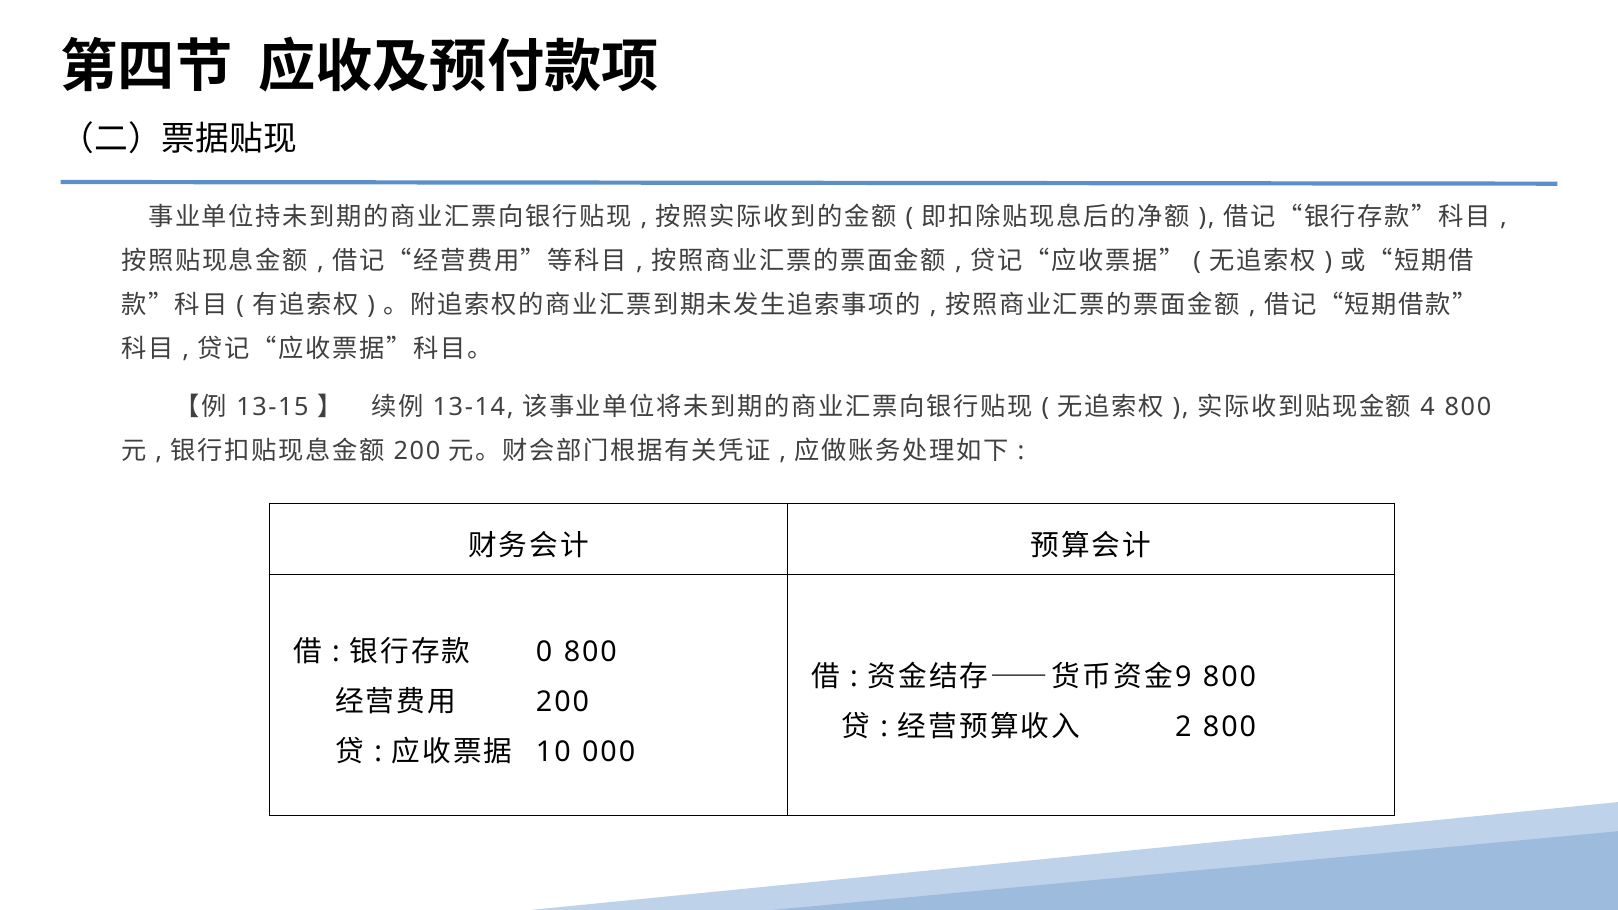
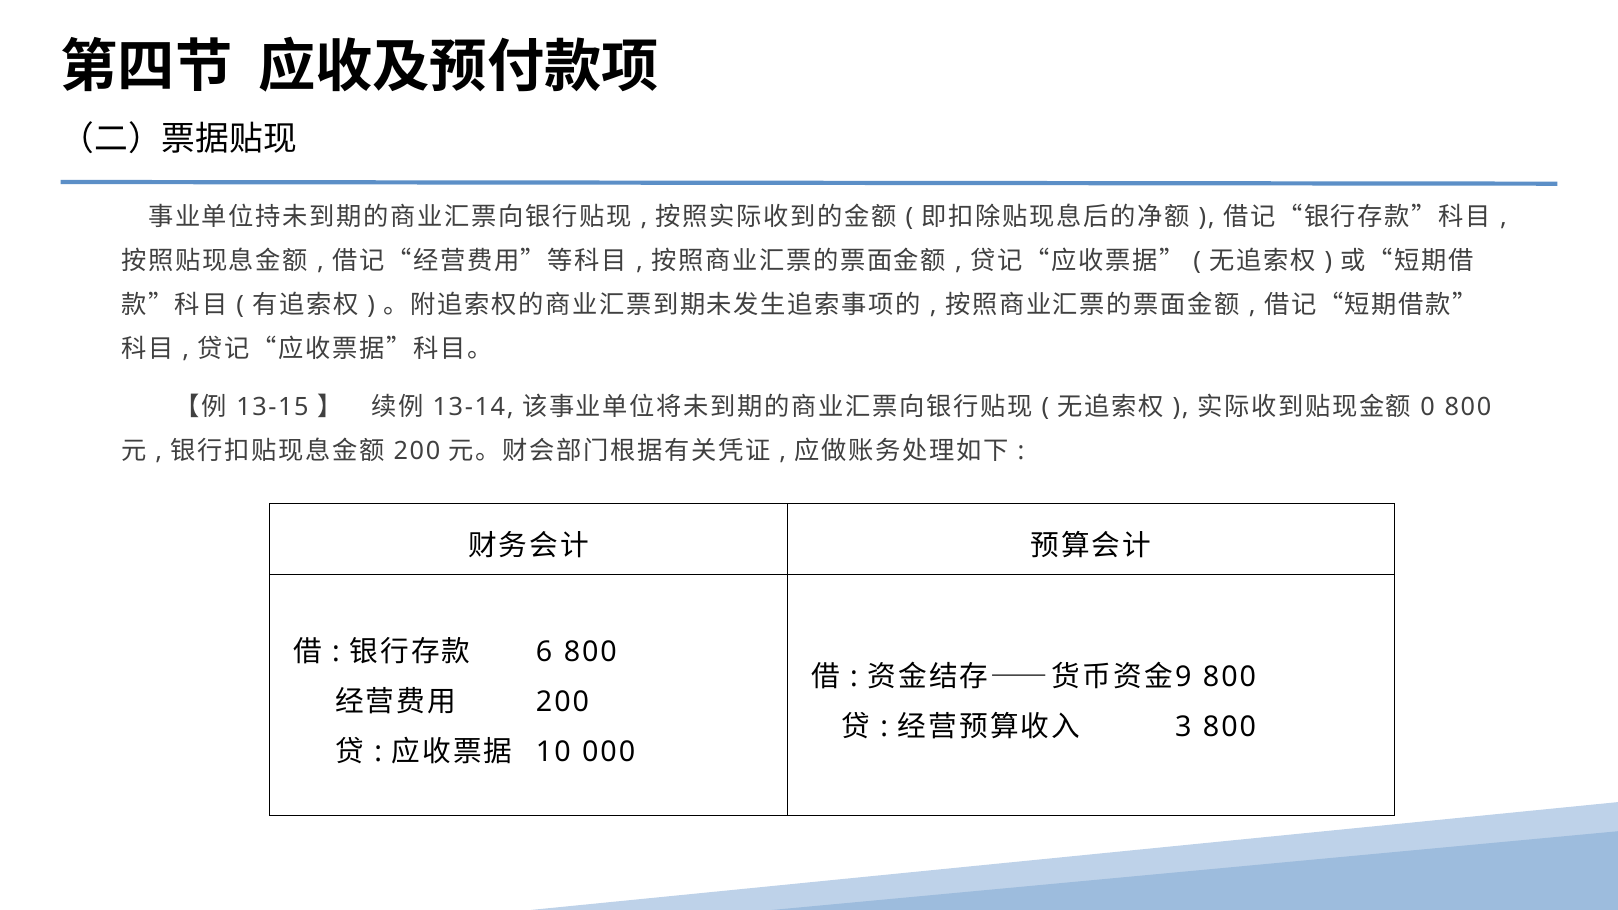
4: 4 -> 0 (1427, 407)
0: 0 -> 6 (544, 652)
2: 2 -> 3 (1183, 727)
